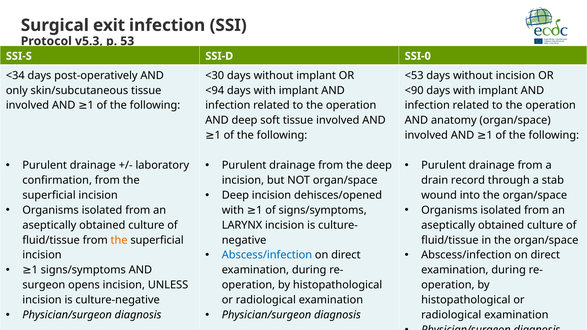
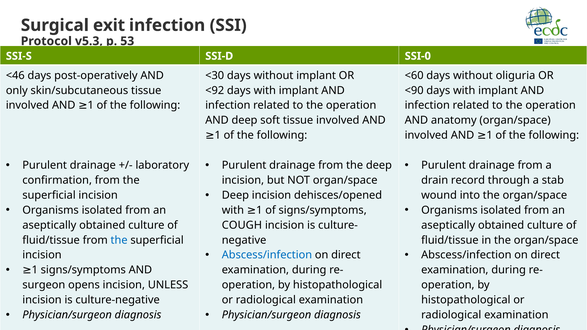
<34: <34 -> <46 (15, 75)
<53: <53 -> <60 (414, 75)
without incision: incision -> oliguria (516, 75)
<94: <94 -> <92 (215, 90)
LARYNX: LARYNX -> COUGH (242, 225)
the colour: orange -> blue (119, 240)
